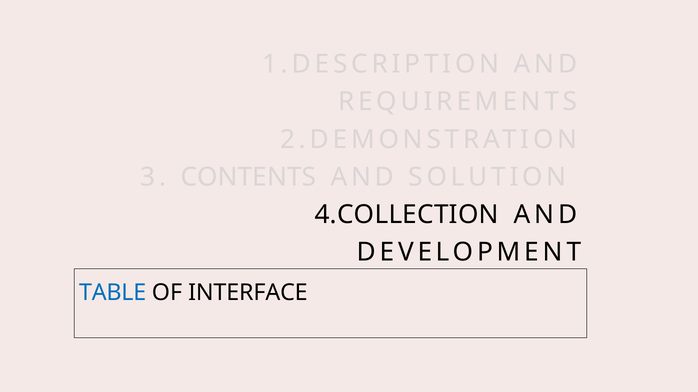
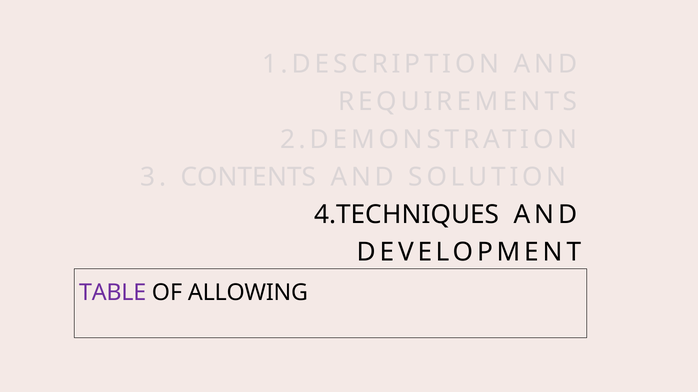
4.COLLECTION: 4.COLLECTION -> 4.TECHNIQUES (407, 215)
TABLE colour: blue -> purple (113, 293)
INTERFACE: INTERFACE -> ALLOWING (248, 293)
